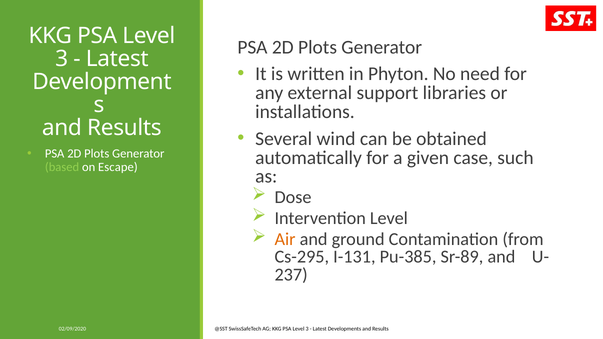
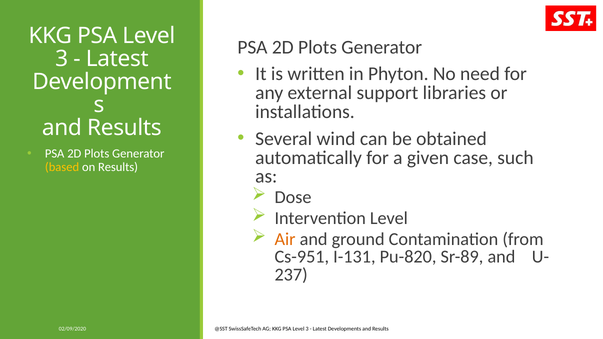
based colour: light green -> yellow (62, 167)
on Escape: Escape -> Results (118, 167)
Cs-295: Cs-295 -> Cs-951 (302, 257)
Pu-385: Pu-385 -> Pu-820 (408, 257)
